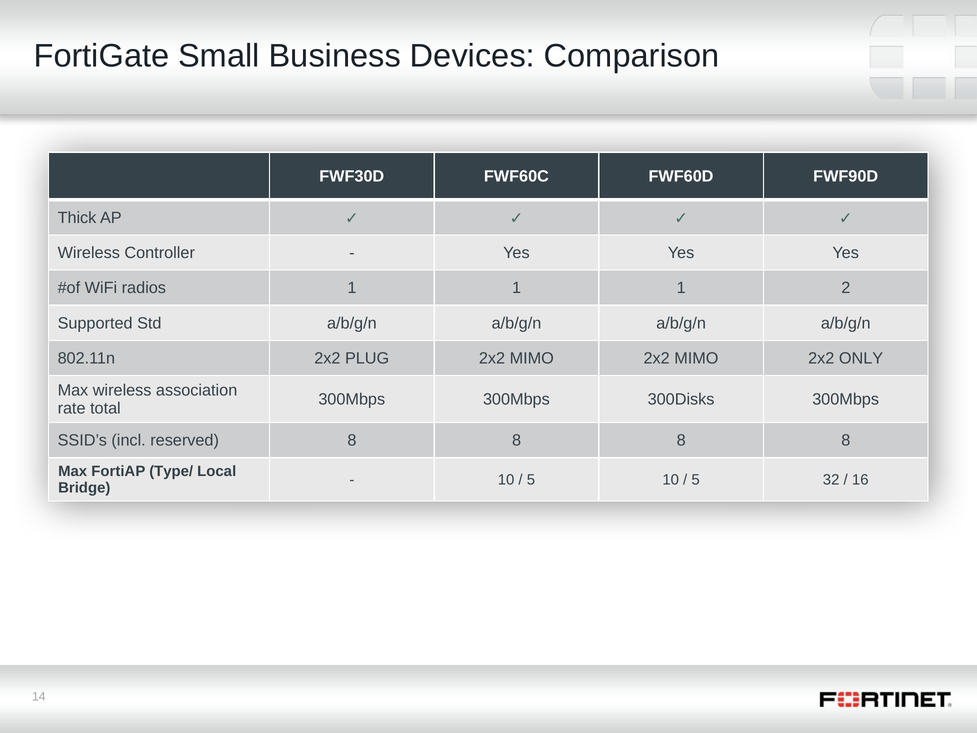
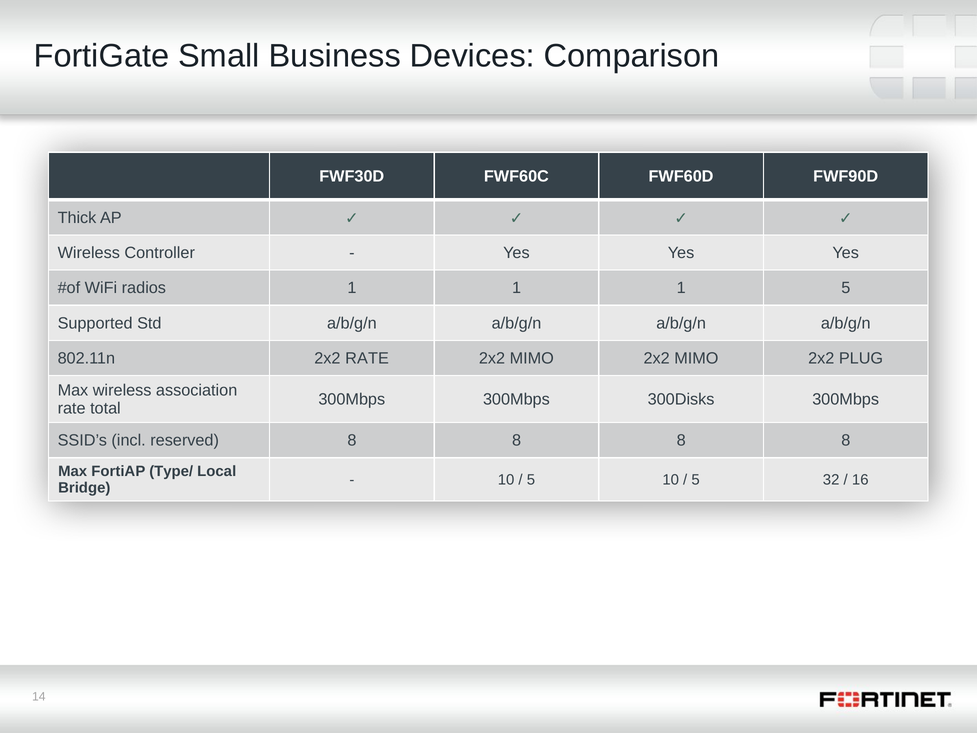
1 2: 2 -> 5 (846, 288)
2x2 PLUG: PLUG -> RATE (367, 358)
ONLY: ONLY -> PLUG (861, 358)
